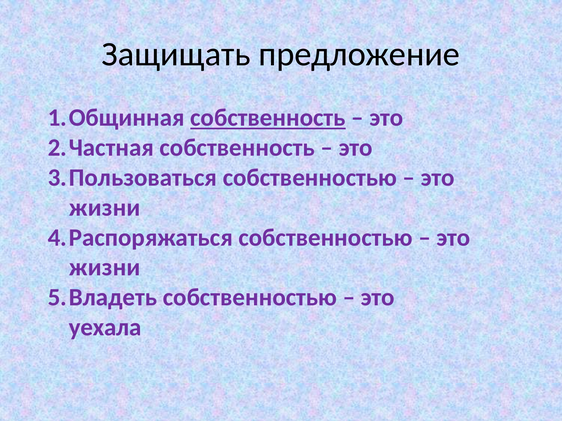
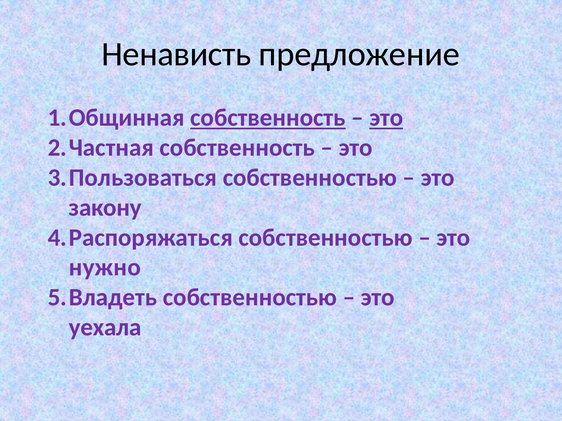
Защищать: Защищать -> Ненависть (176, 54)
это underline: none -> present (386, 118)
жизни: жизни -> закону (105, 208)
жизни: жизни -> нужно (105, 268)
